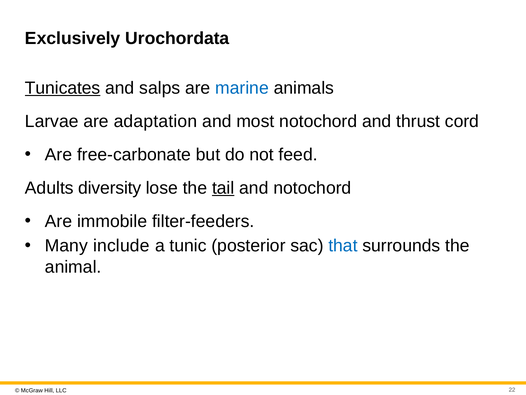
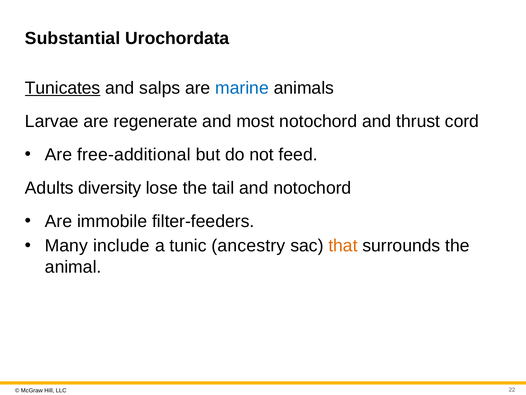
Exclusively: Exclusively -> Substantial (73, 38)
adaptation: adaptation -> regenerate (156, 121)
free-carbonate: free-carbonate -> free-additional (134, 154)
tail underline: present -> none (223, 188)
posterior: posterior -> ancestry (248, 246)
that colour: blue -> orange (343, 246)
